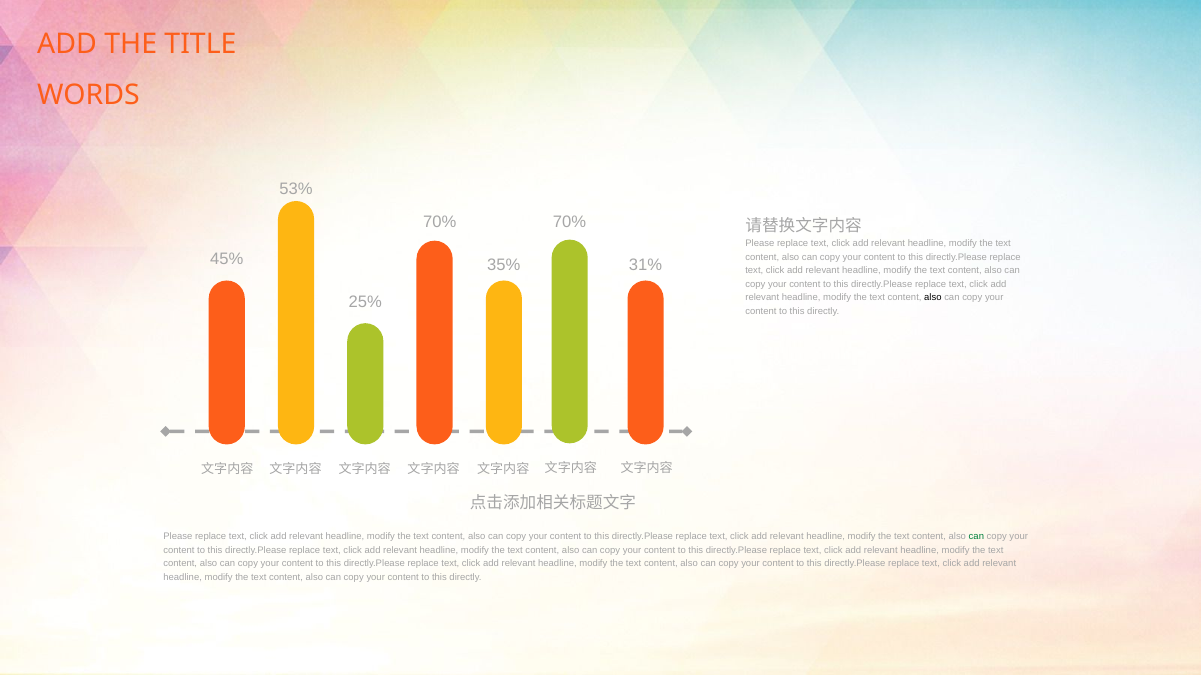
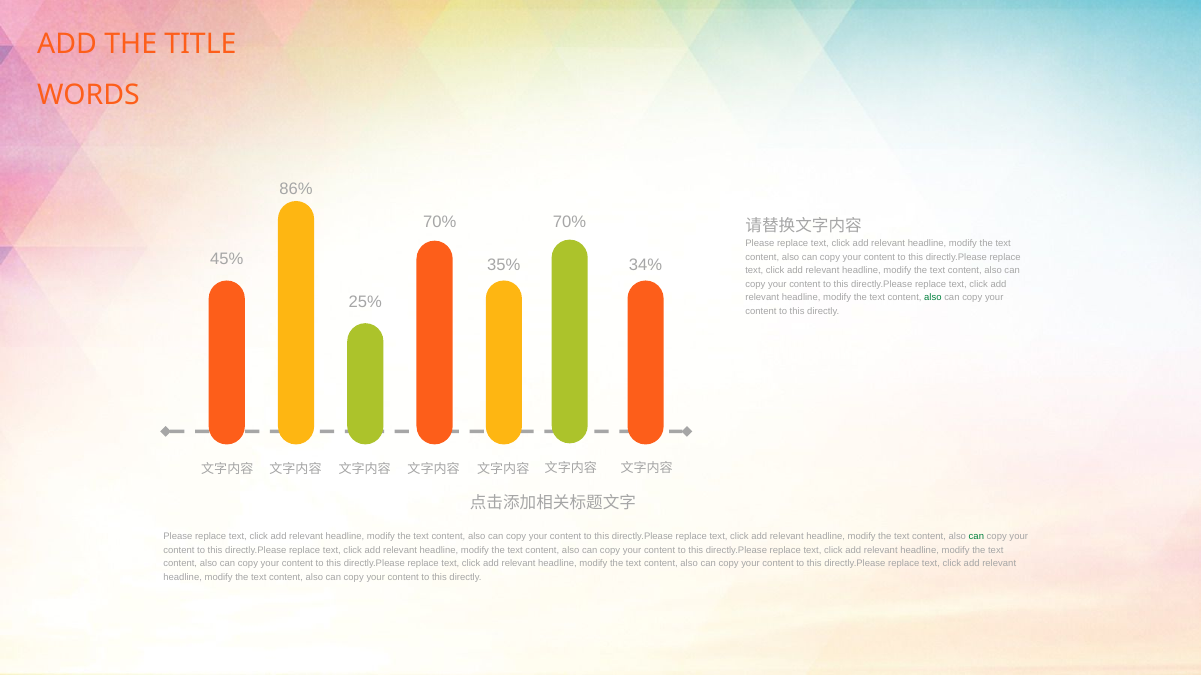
53%: 53% -> 86% (296, 190)
31%: 31% -> 34% (645, 265)
also colour: black -> green (933, 298)
